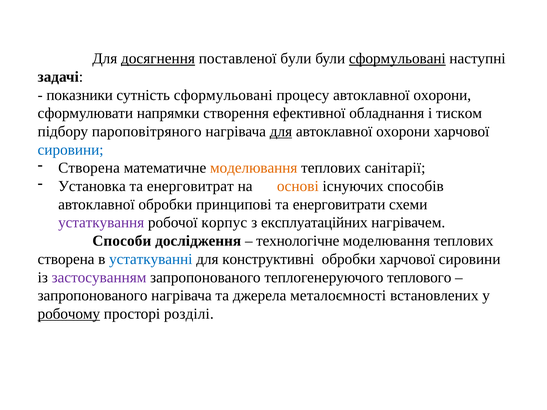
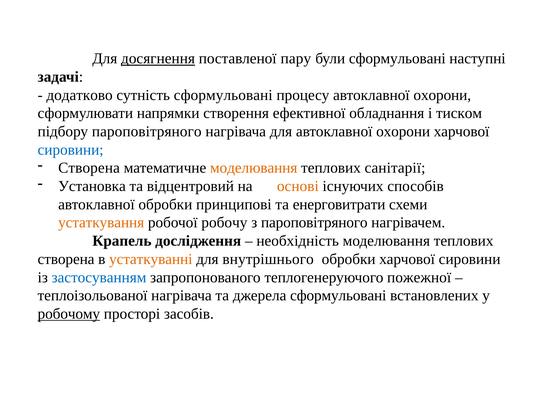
поставленої були: були -> пару (296, 59)
сформульовані underline: present -> none (397, 59)
показники: показники -> додатково (80, 95)
для underline: present -> none (281, 132)
енерговитрат: енерговитрат -> відцентровий (190, 186)
устаткування colour: purple -> orange (101, 223)
корпус: корпус -> робочу (224, 223)
з експлуатаційних: експлуатаційних -> пароповітряного (314, 223)
Способи: Способи -> Крапель (122, 241)
технологічне: технологічне -> необхідність (298, 241)
устаткуванні colour: blue -> orange (151, 259)
конструктивні: конструктивні -> внутрішнього (268, 259)
застосуванням colour: purple -> blue (99, 278)
теплового: теплового -> пожежної (419, 278)
запропонованого: запропонованого -> теплоізольованої (93, 296)
джерела металоємності: металоємності -> сформульовані (338, 296)
розділі: розділі -> засобів (189, 314)
